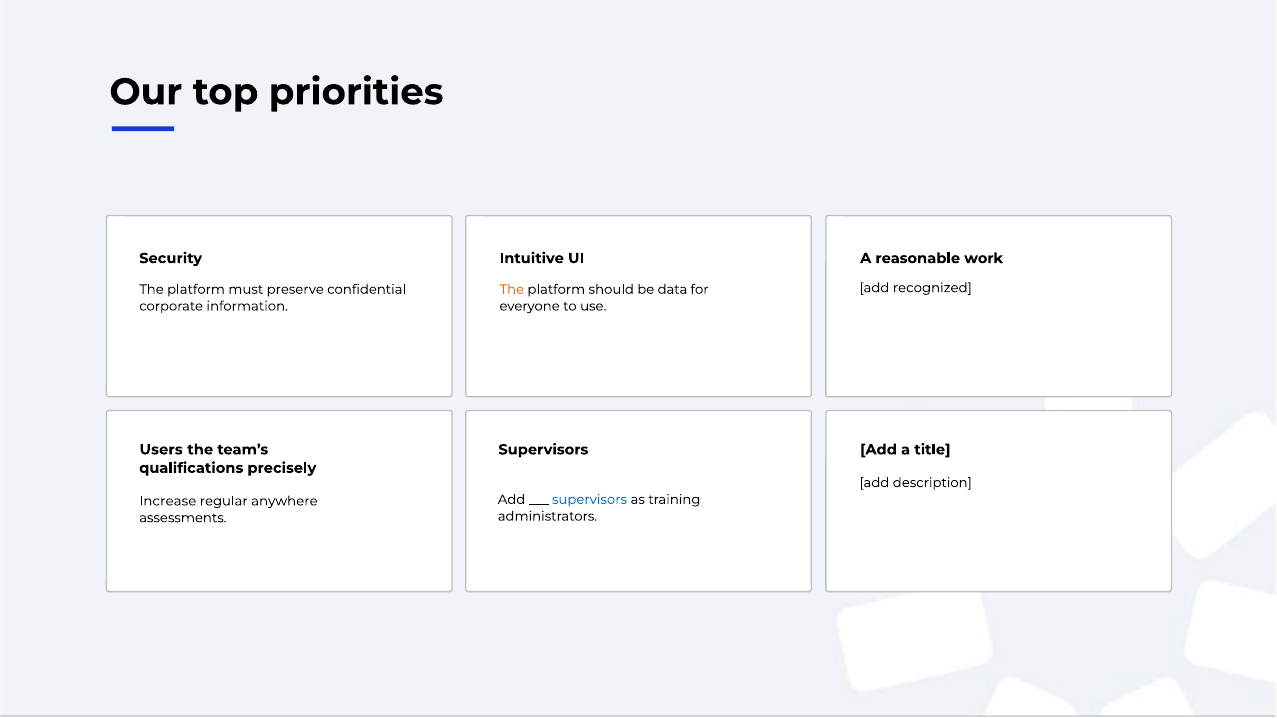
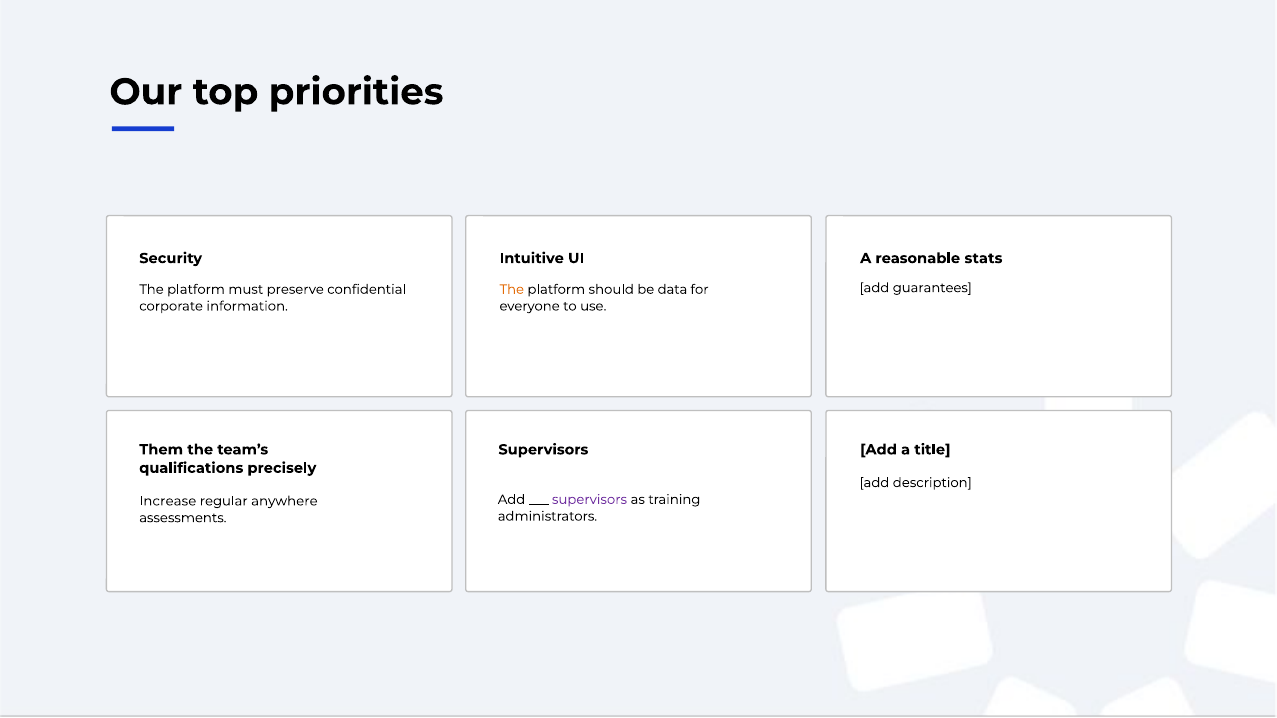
work: work -> stats (983, 258)
recognized: recognized -> guarantees (932, 288)
Users: Users -> Them (161, 450)
supervisors colour: blue -> purple (589, 500)
